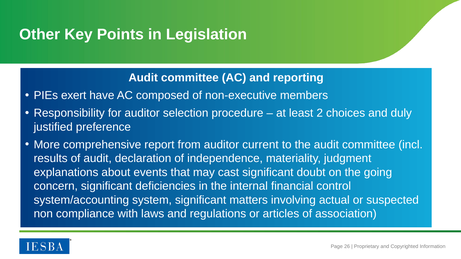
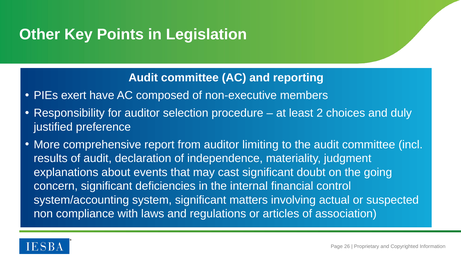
current: current -> limiting (260, 145)
